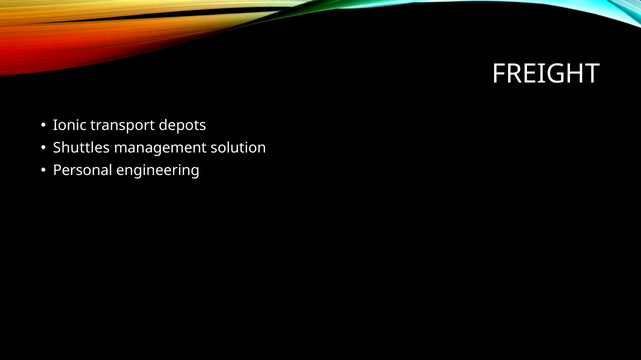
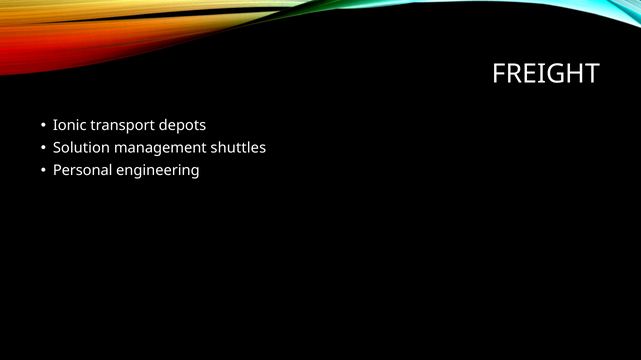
Shuttles: Shuttles -> Solution (81, 148)
solution: solution -> shuttles (238, 148)
